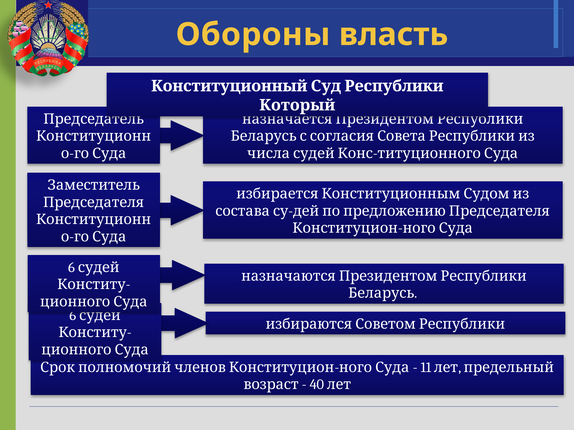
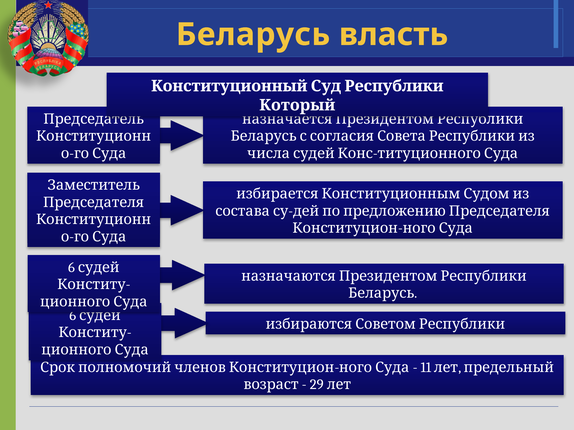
Обороны: Обороны -> Беларусь (253, 35)
40: 40 -> 29 (317, 385)
